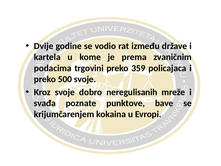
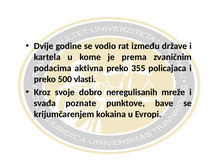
trgovini: trgovini -> aktivna (89, 68)
359: 359 -> 355 (138, 68)
500 svoje: svoje -> vlasti (85, 79)
